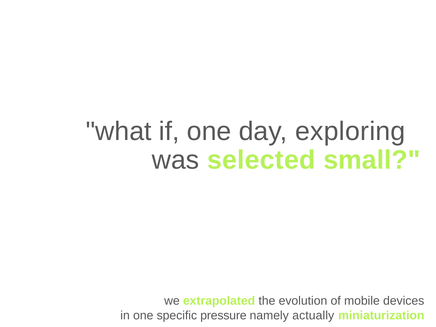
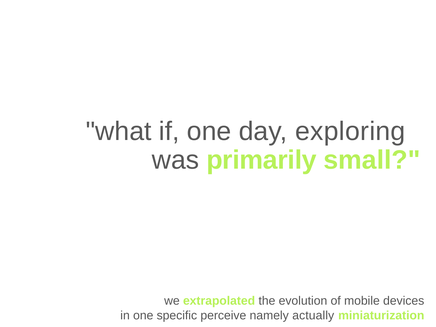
selected: selected -> primarily (261, 160)
pressure: pressure -> perceive (223, 315)
